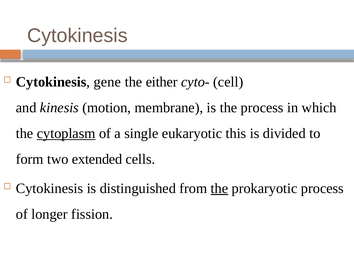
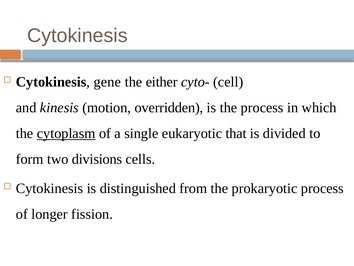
membrane: membrane -> overridden (169, 108)
this: this -> that (236, 133)
extended: extended -> divisions (97, 159)
the underline: present -> none (219, 188)
